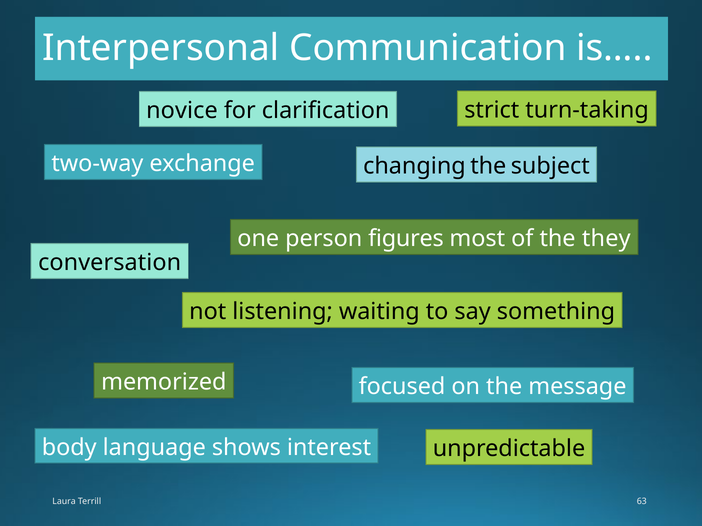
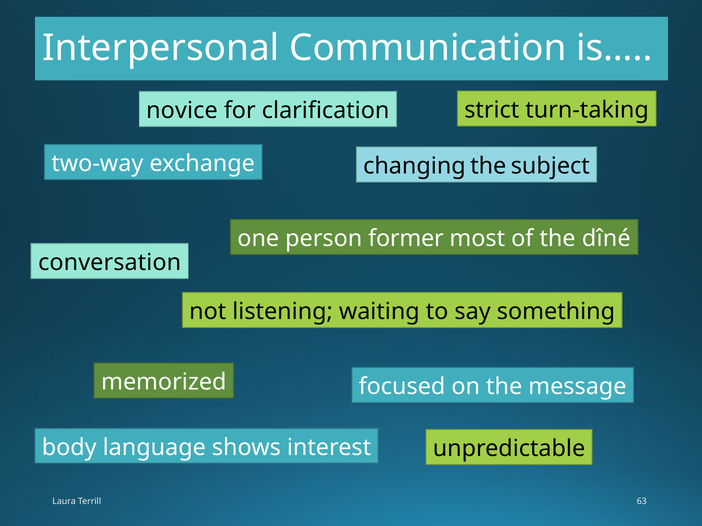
figures: figures -> former (406, 239)
they: they -> dîné (606, 239)
